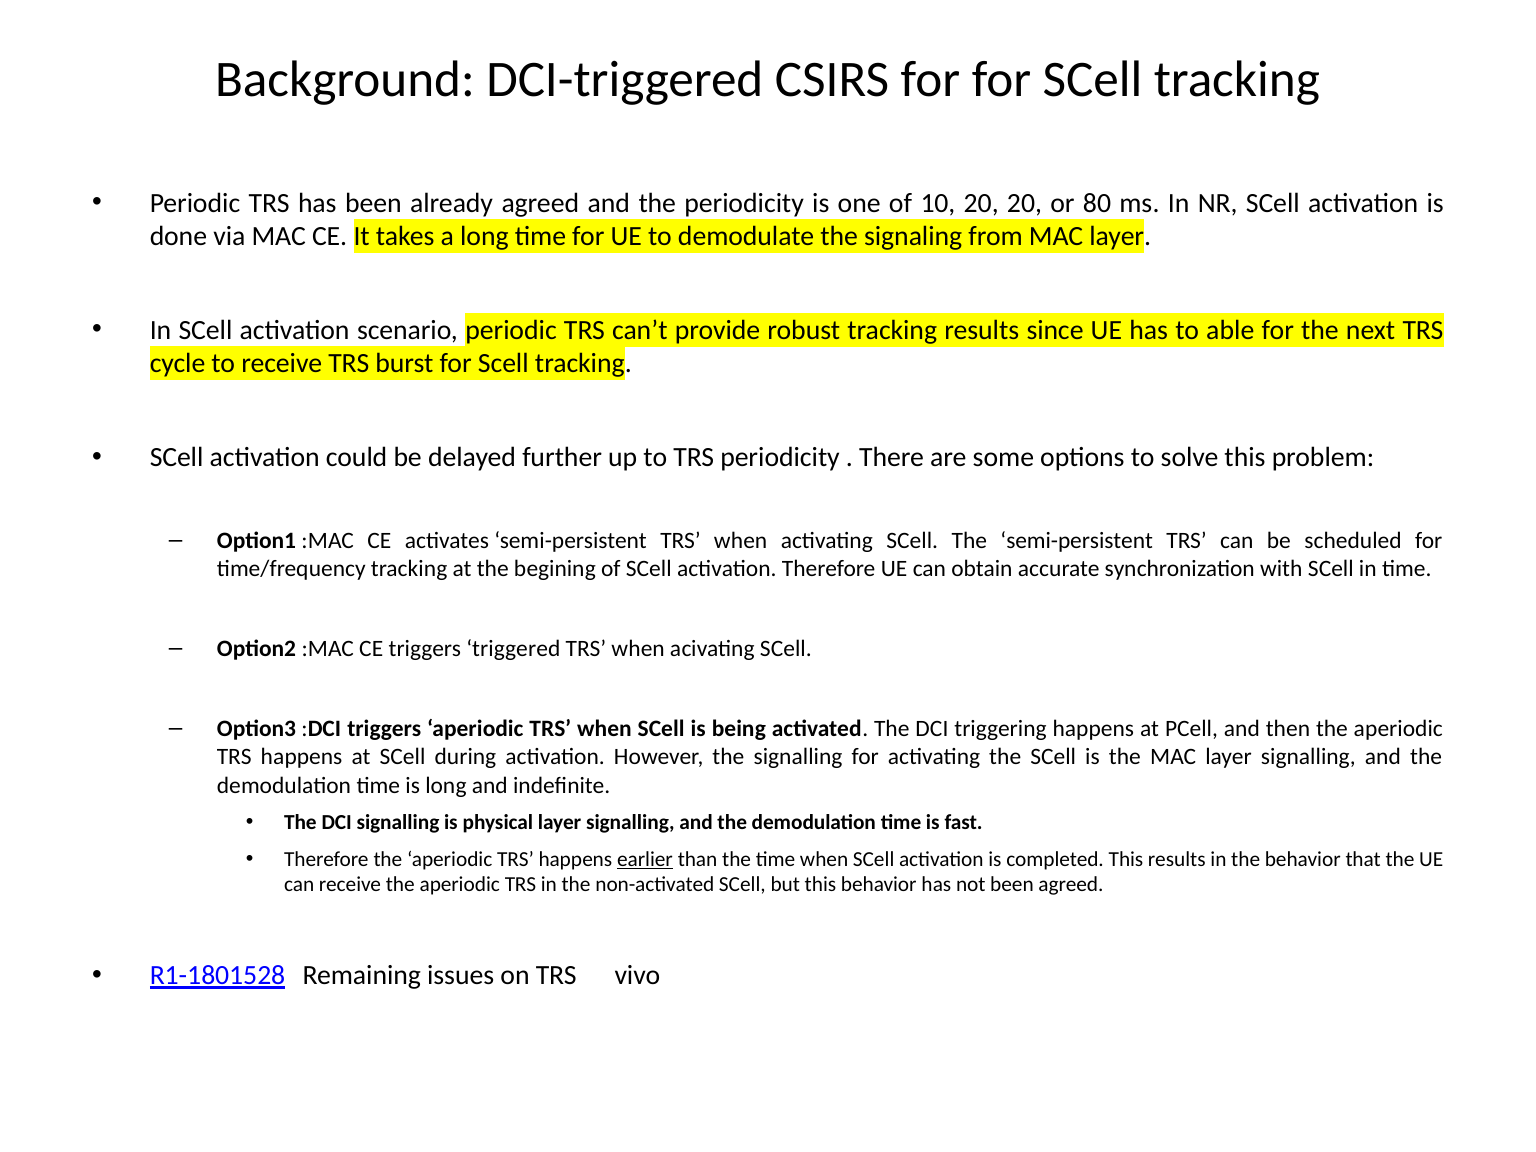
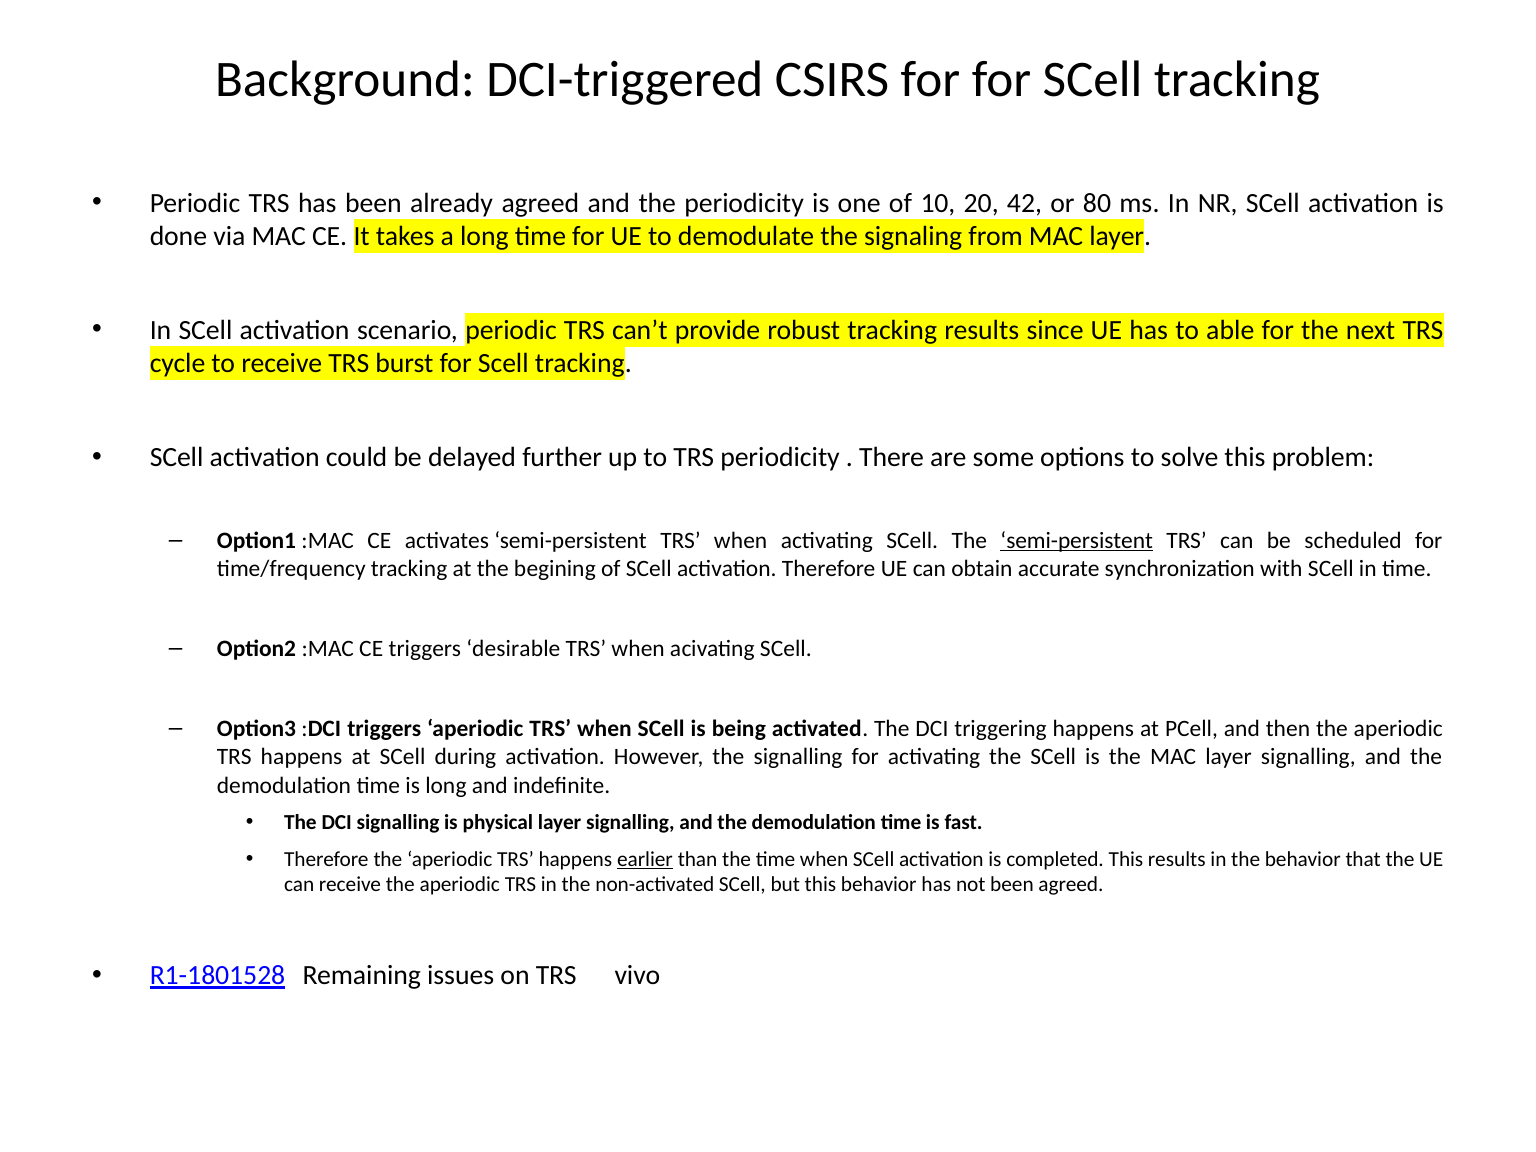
20 20: 20 -> 42 (1025, 203)
semi-persistent underline: none -> present (1077, 540)
triggered: triggered -> desirable (513, 649)
